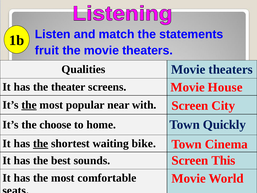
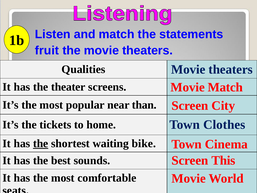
Movie House: House -> Match (225, 87)
the underline: present -> none (29, 105)
with: with -> than (144, 105)
choose: choose -> tickets (55, 124)
Quickly: Quickly -> Clothes (224, 124)
